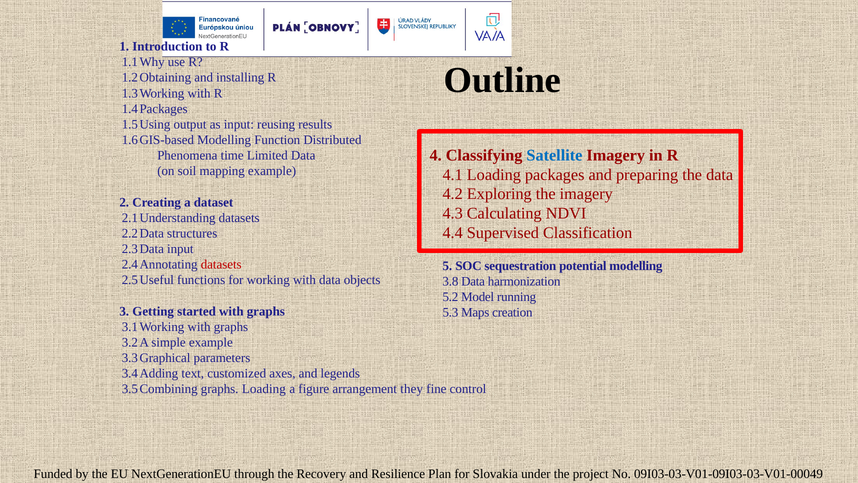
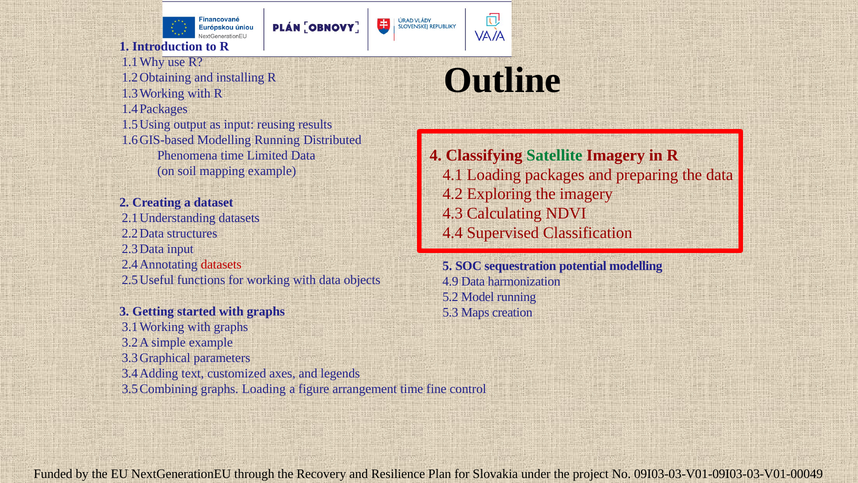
Modelling Function: Function -> Running (277, 140)
Satellite colour: blue -> green (554, 155)
3.8: 3.8 -> 4.9 (450, 281)
arrangement they: they -> time (412, 389)
